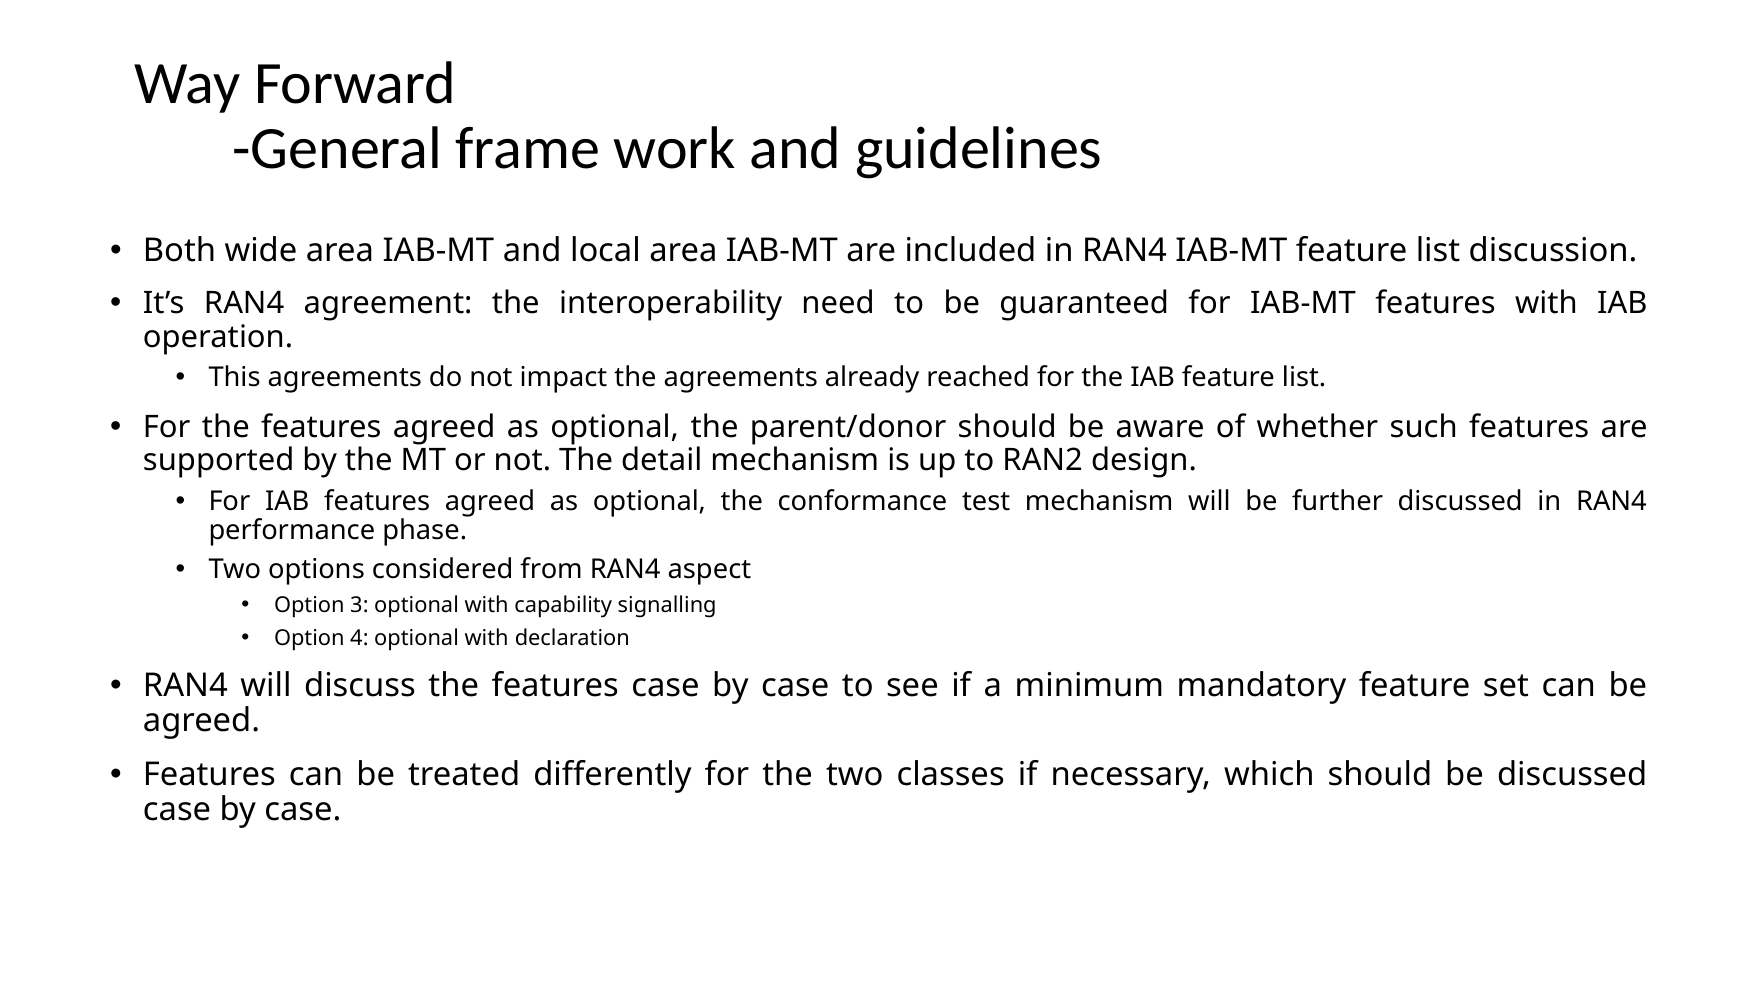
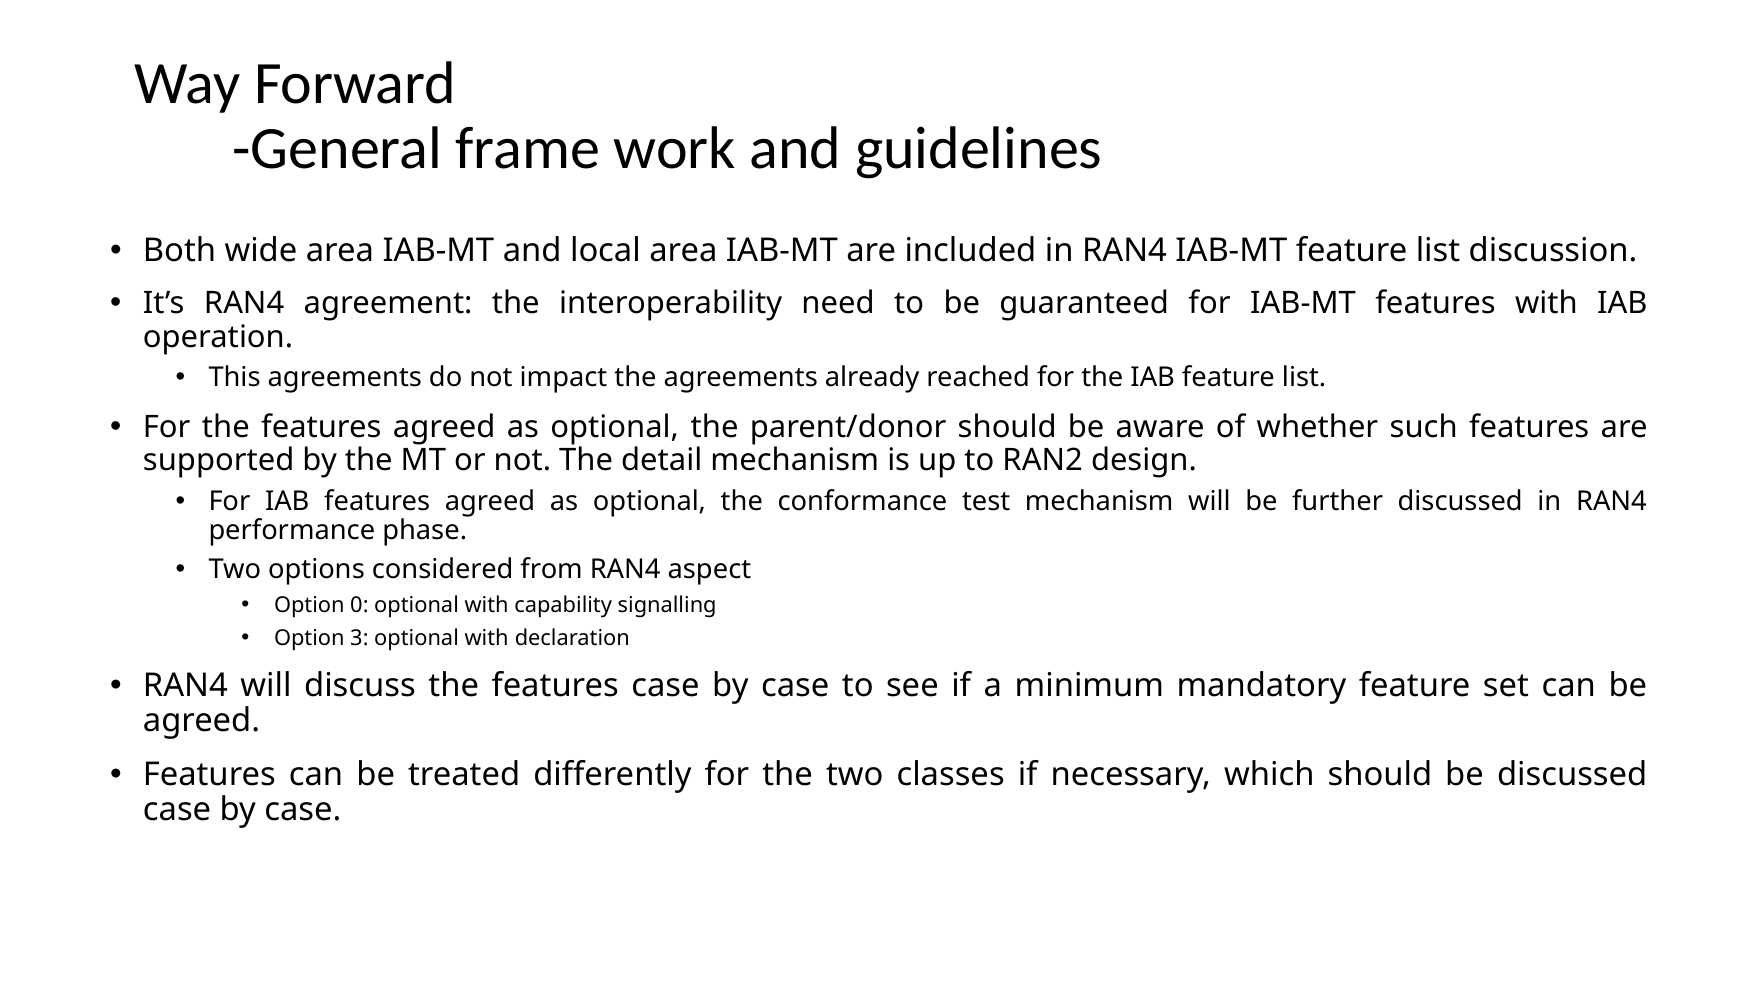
3: 3 -> 0 (359, 605)
4: 4 -> 3 (359, 638)
